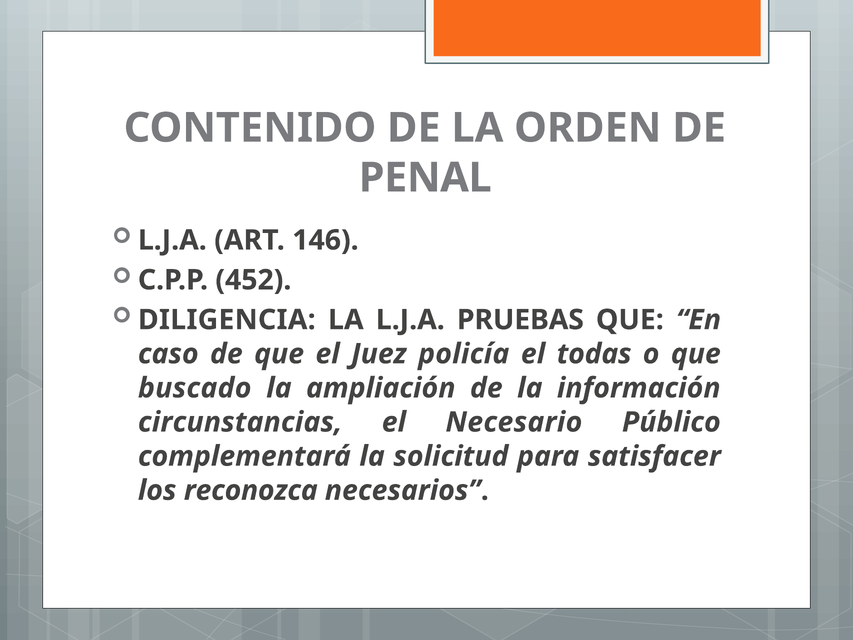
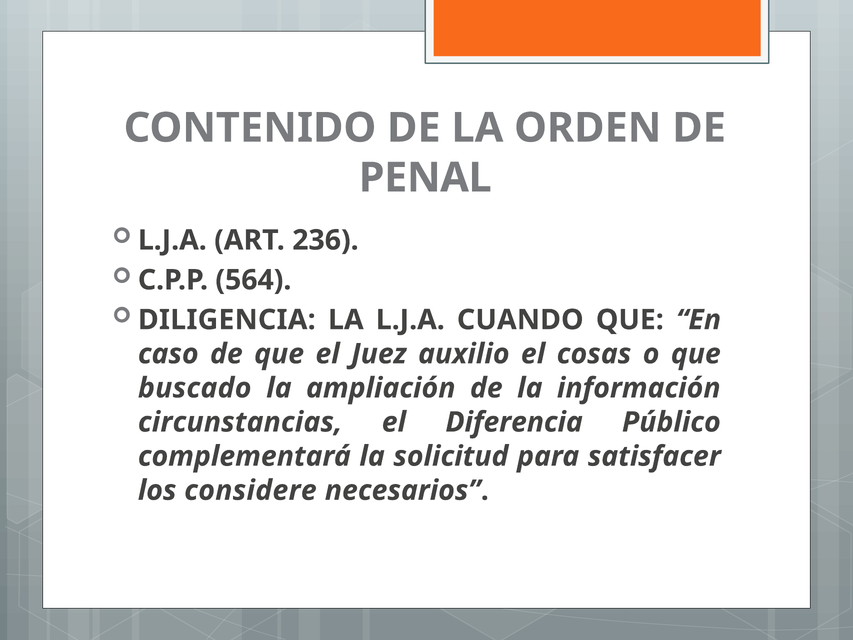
146: 146 -> 236 (325, 240)
452: 452 -> 564 (253, 280)
PRUEBAS: PRUEBAS -> CUANDO (520, 320)
policía: policía -> auxilio (464, 354)
todas: todas -> cosas (594, 354)
Necesario: Necesario -> Diferencia (514, 422)
reconozca: reconozca -> considere (250, 490)
